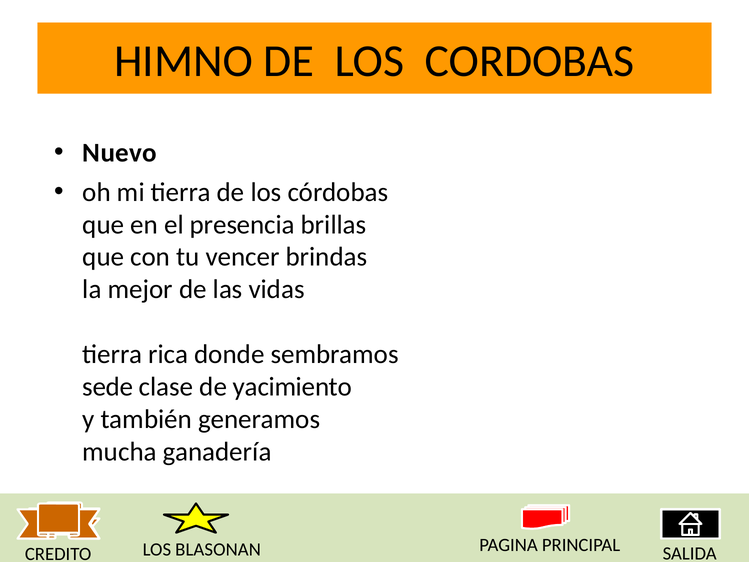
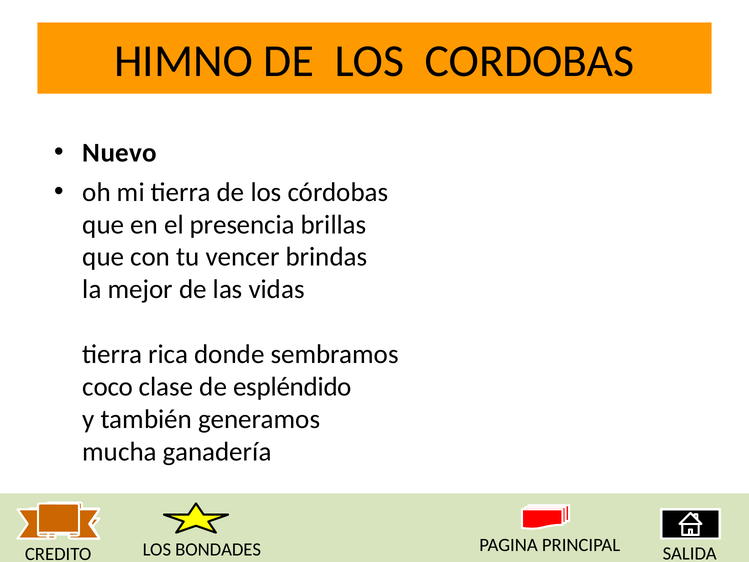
sede: sede -> coco (108, 387)
yacimiento: yacimiento -> espléndido (292, 387)
BLASONAN: BLASONAN -> BONDADES (218, 549)
